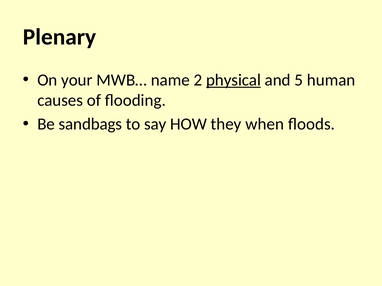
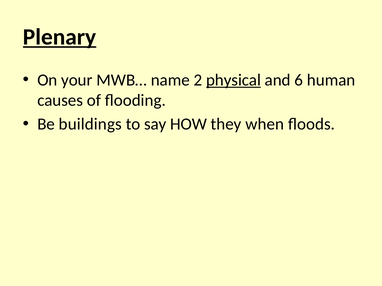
Plenary underline: none -> present (60, 37)
5: 5 -> 6 (299, 80)
sandbags: sandbags -> buildings (90, 124)
